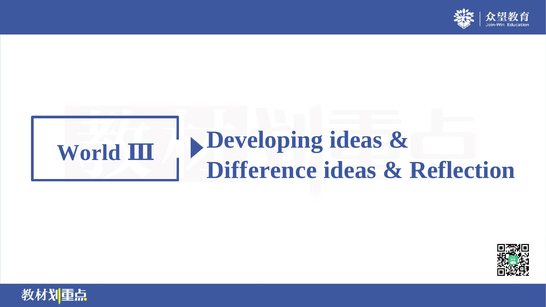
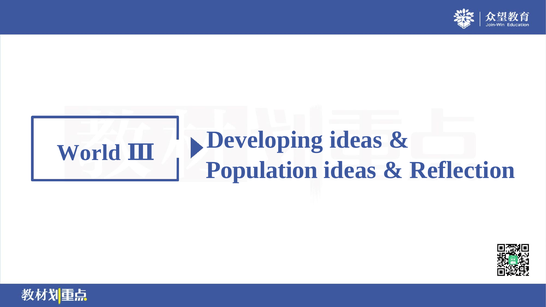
Difference: Difference -> Population (262, 170)
